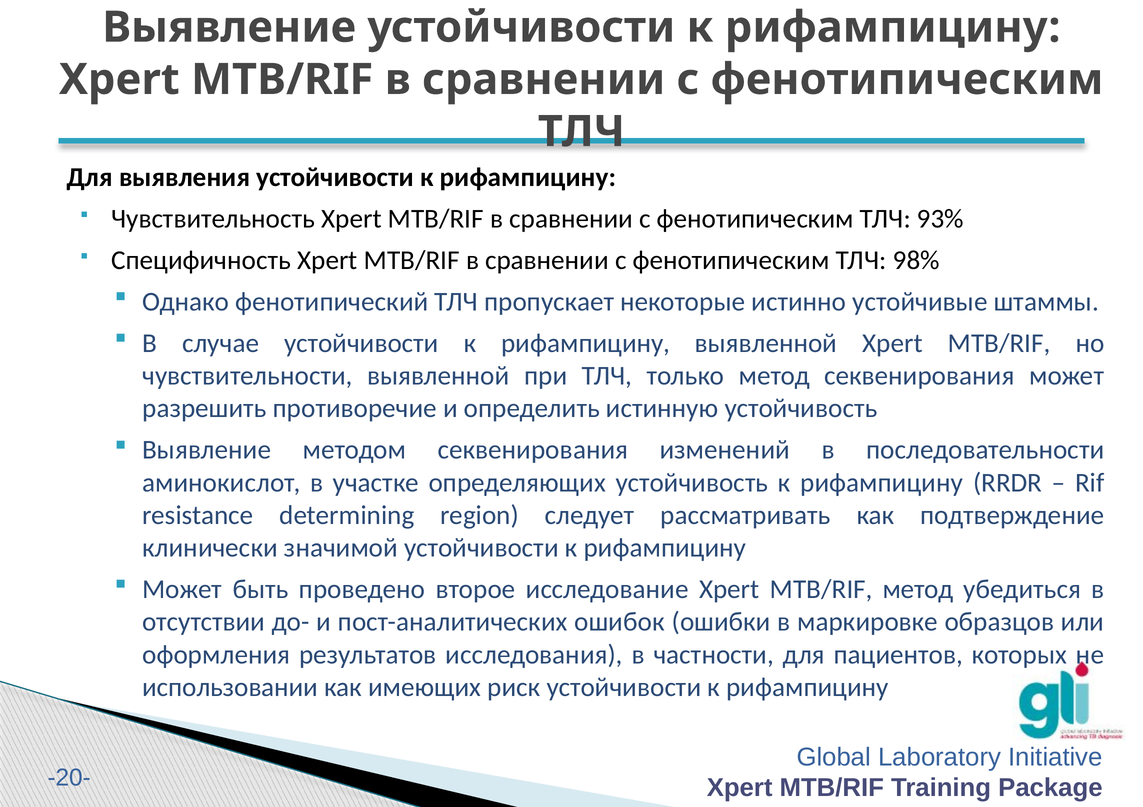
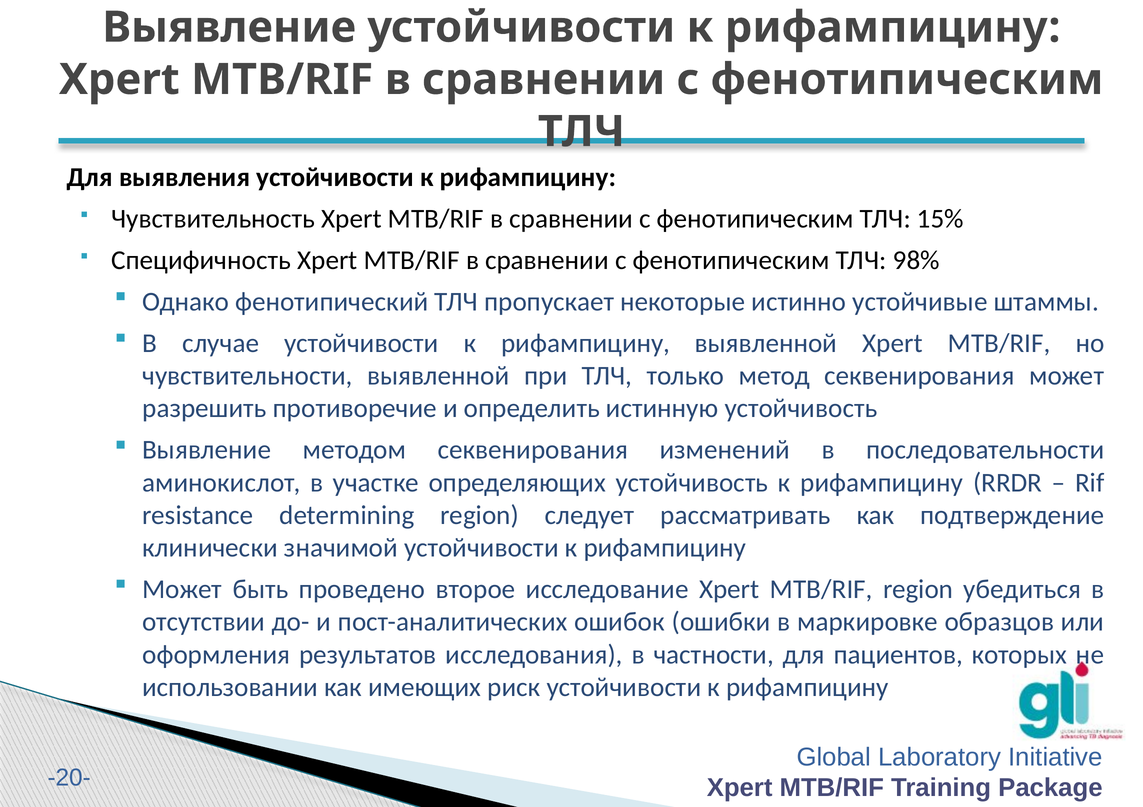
93%: 93% -> 15% (940, 219)
MTB/RIF метод: метод -> region (918, 589)
